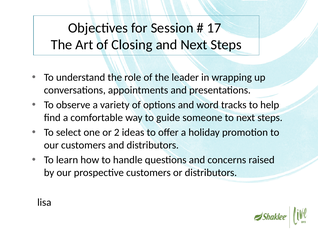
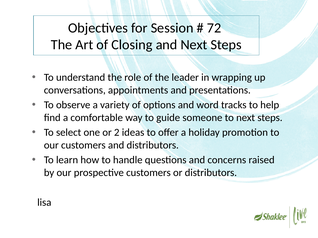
17: 17 -> 72 (214, 28)
